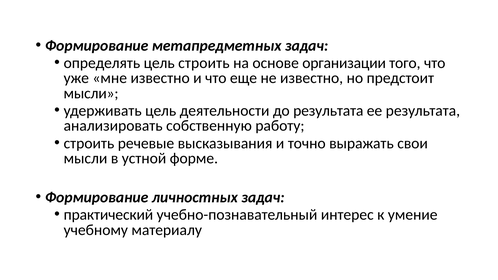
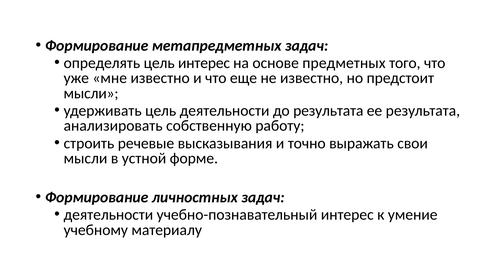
цель строить: строить -> интерес (204, 63)
организации: организации -> предметных (344, 63)
практический: практический -> деятельности (108, 215)
